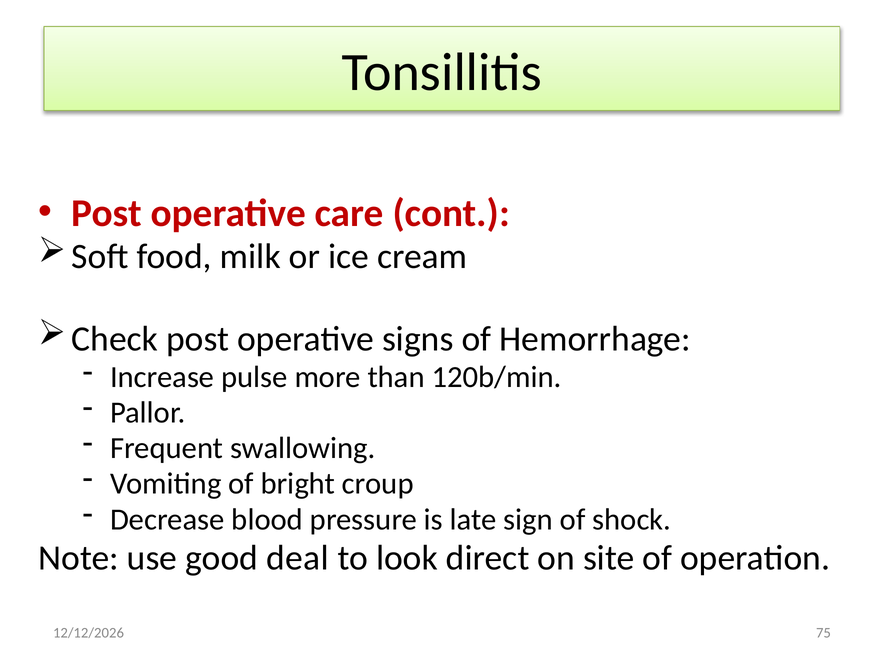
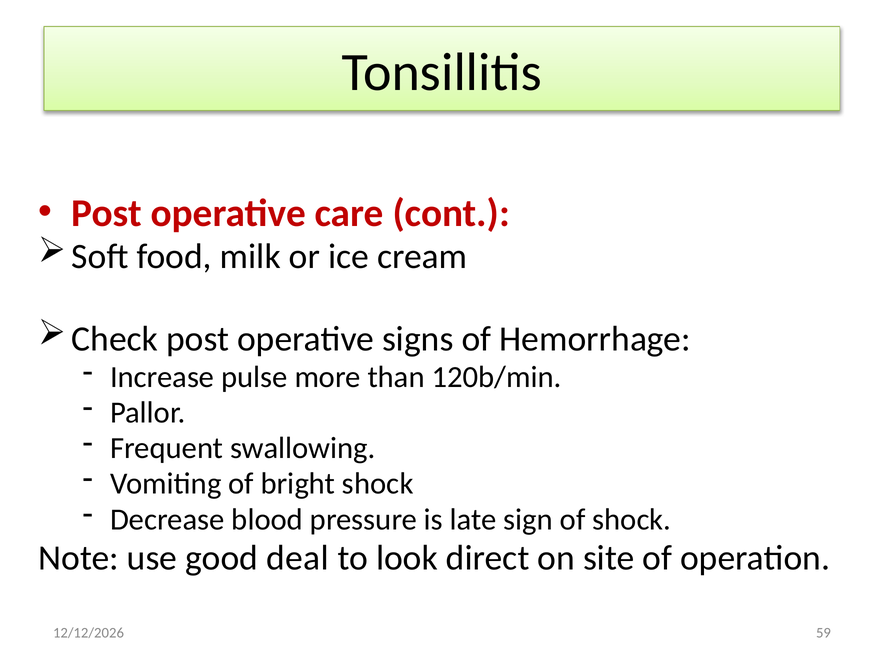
bright croup: croup -> shock (378, 484)
75: 75 -> 59 (823, 633)
